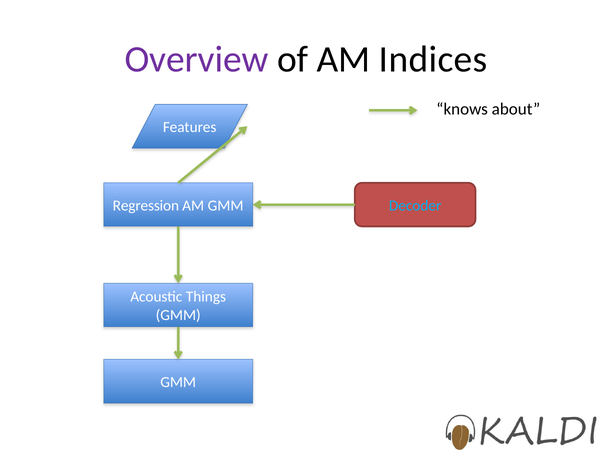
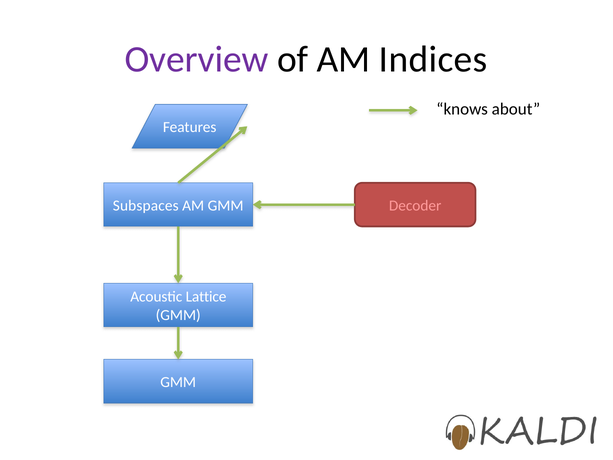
Regression: Regression -> Subspaces (146, 206)
Decoder colour: light blue -> pink (415, 206)
Things: Things -> Lattice (206, 297)
